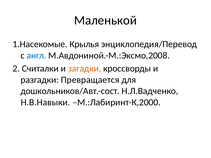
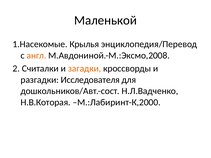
англ colour: blue -> orange (36, 56)
Превращается: Превращается -> Исследователя (90, 80)
Н.В.Навыки: Н.В.Навыки -> Н.В.Которая (46, 102)
